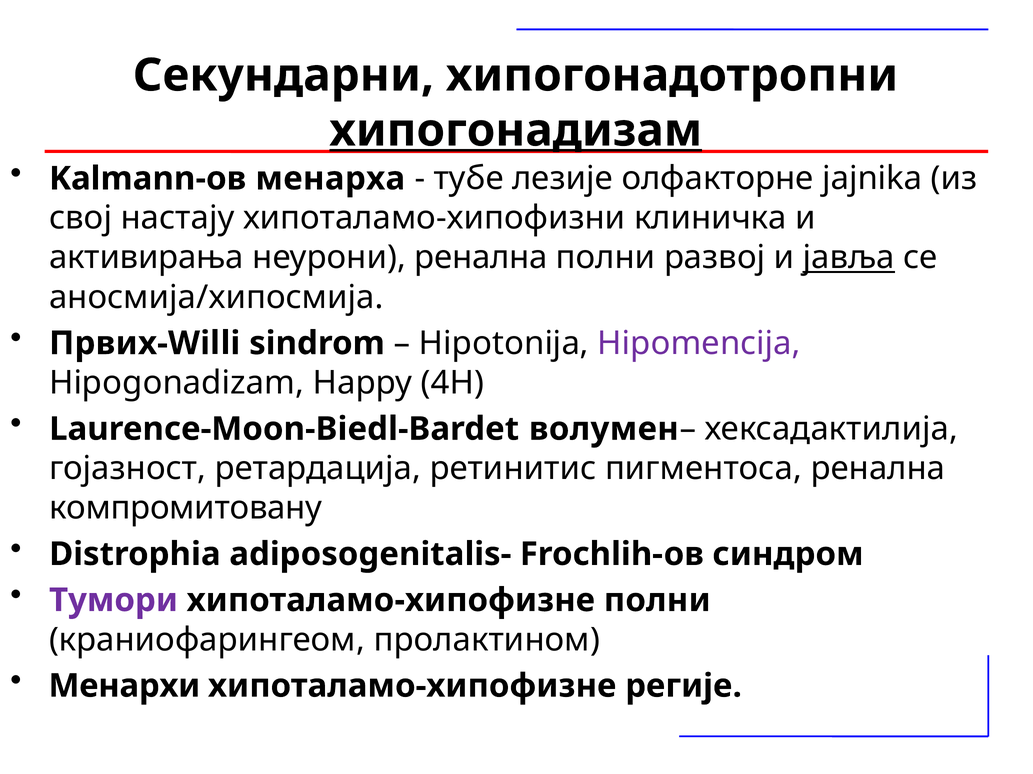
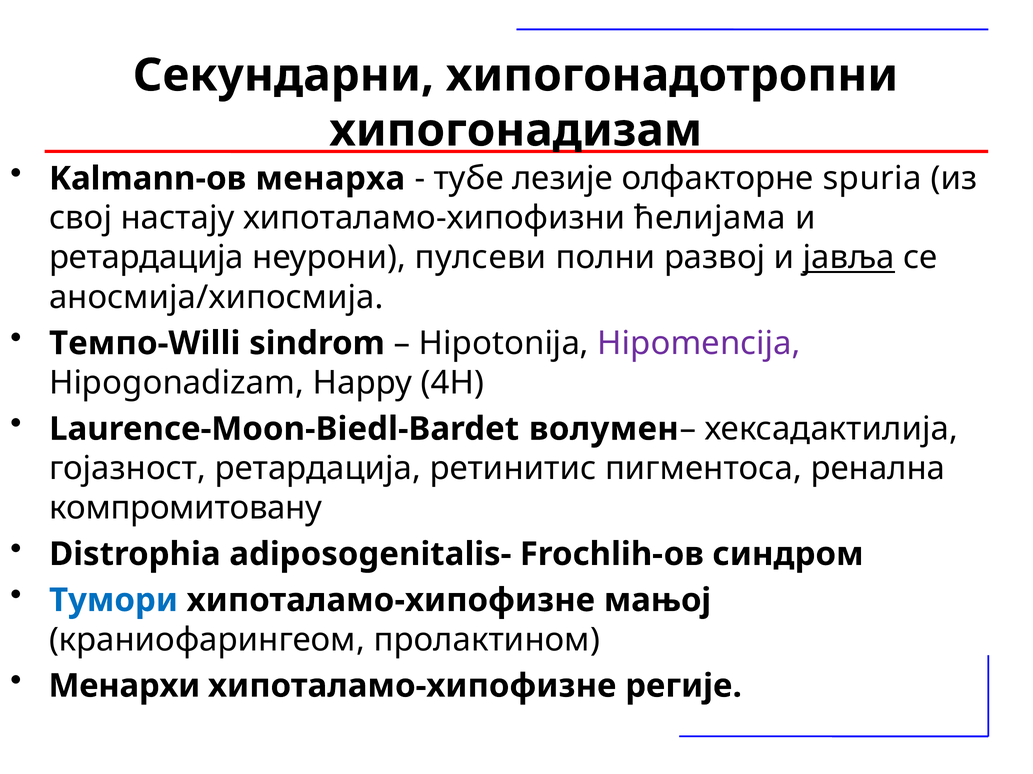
хипогонадизам underline: present -> none (516, 131)
jajnika: jajnika -> spuria (872, 179)
клиничка: клиничка -> ћелијамa (710, 218)
активирања: активирања -> ретардација (146, 258)
неурони ренална: ренална -> пулсеви (481, 258)
Првих-Willi: Првих-Willi -> Темпо-Willi (145, 344)
Тумори colour: purple -> blue (114, 601)
хипоталамо-хипофизне полни: полни -> мањој (657, 601)
